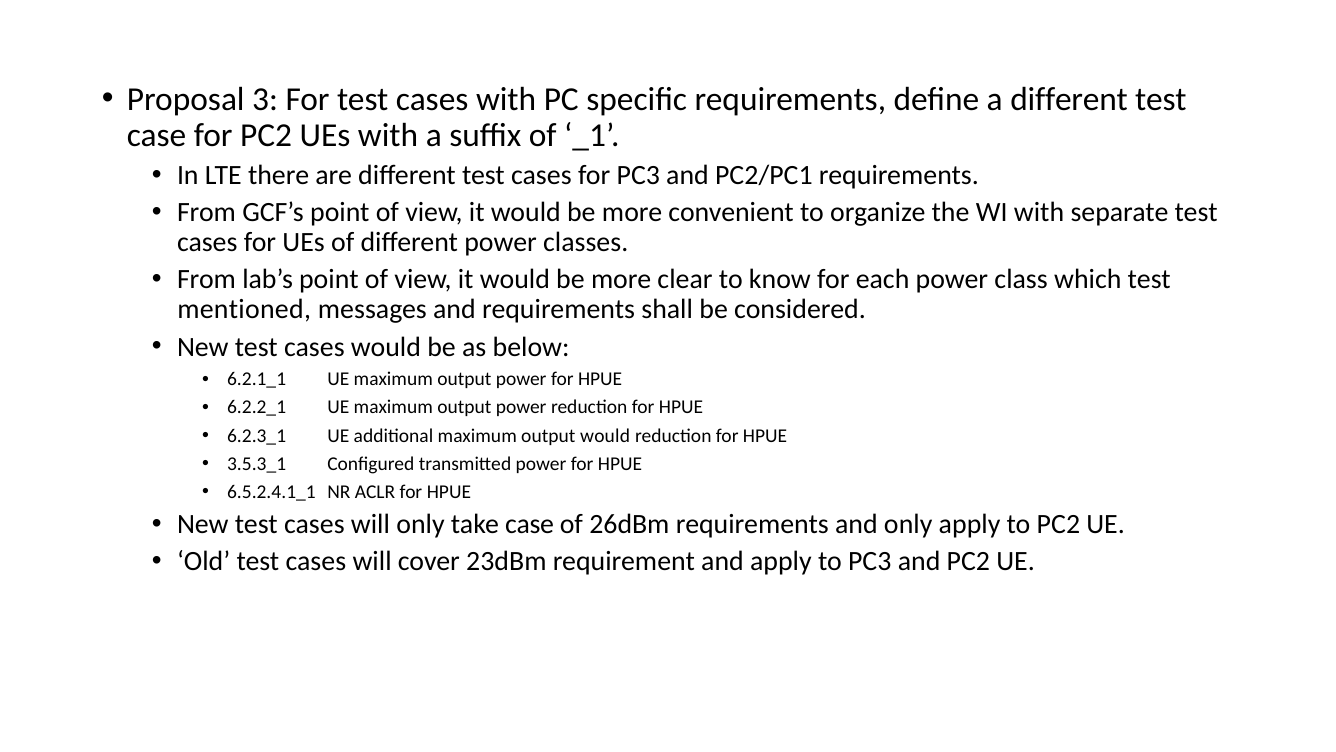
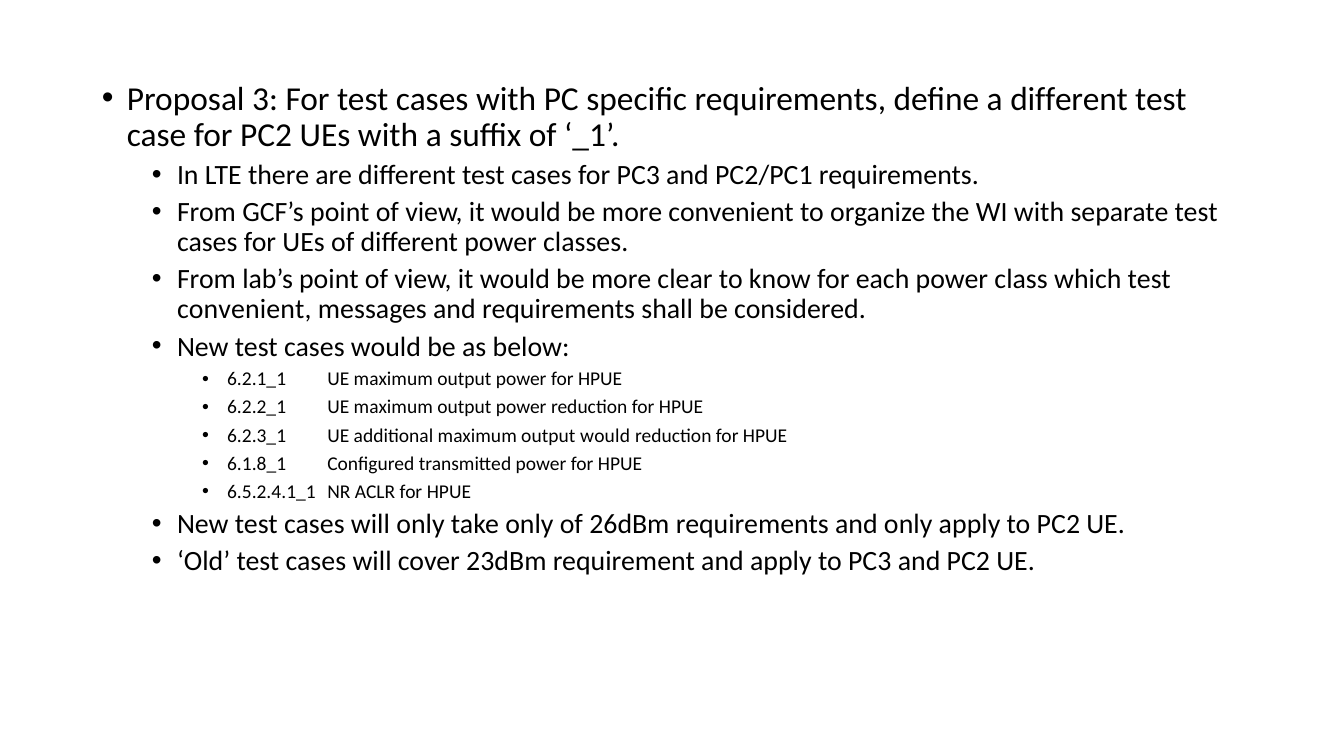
mentioned: mentioned -> convenient (244, 310)
3.5.3_1: 3.5.3_1 -> 6.1.8_1 (257, 463)
take case: case -> only (529, 524)
